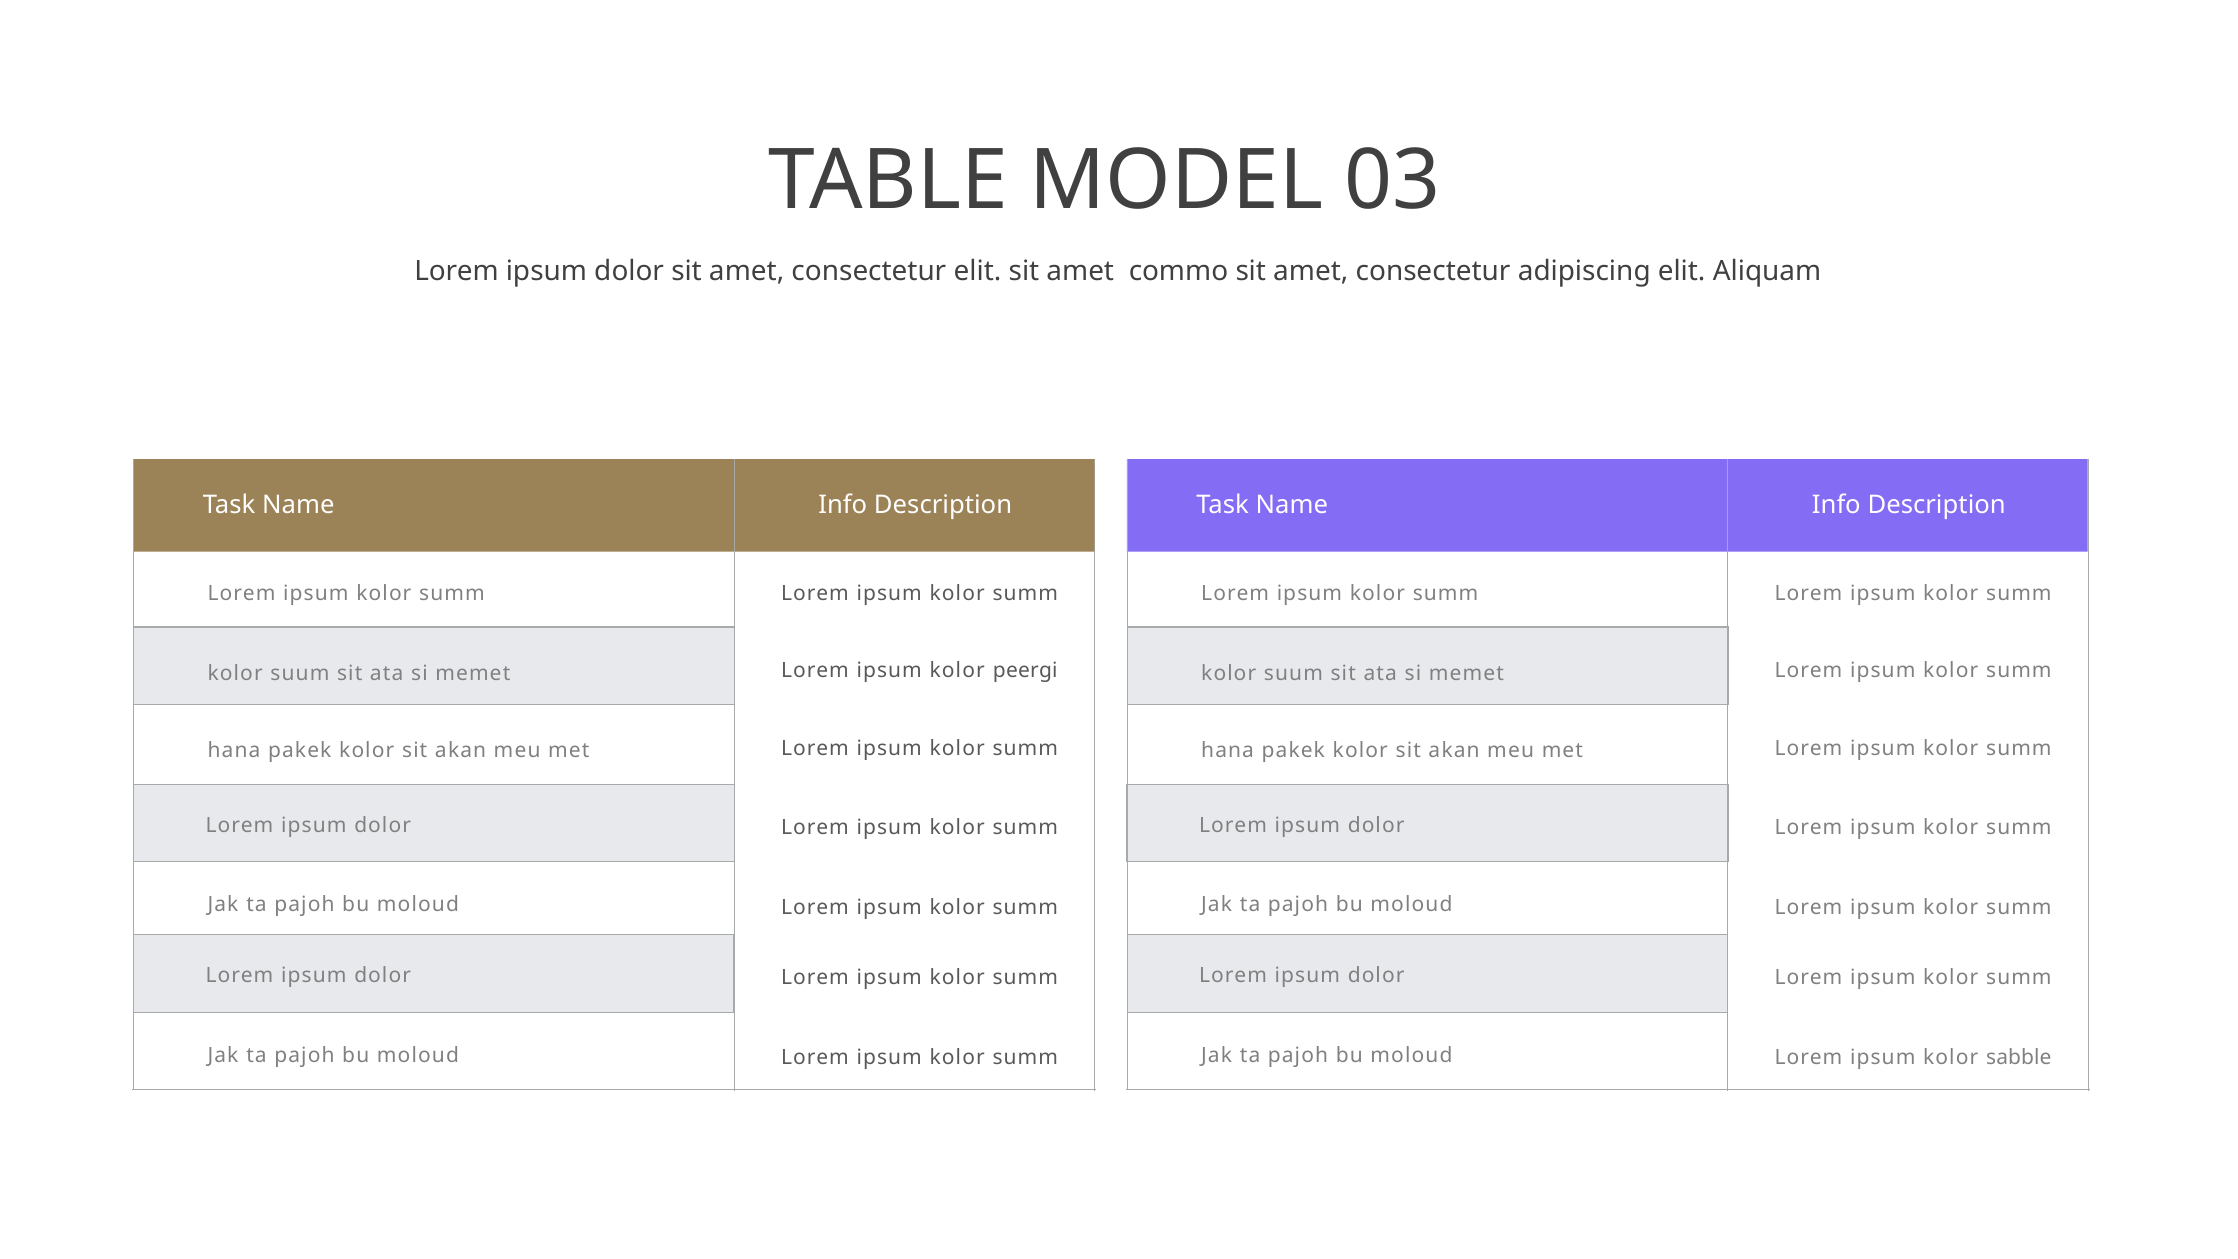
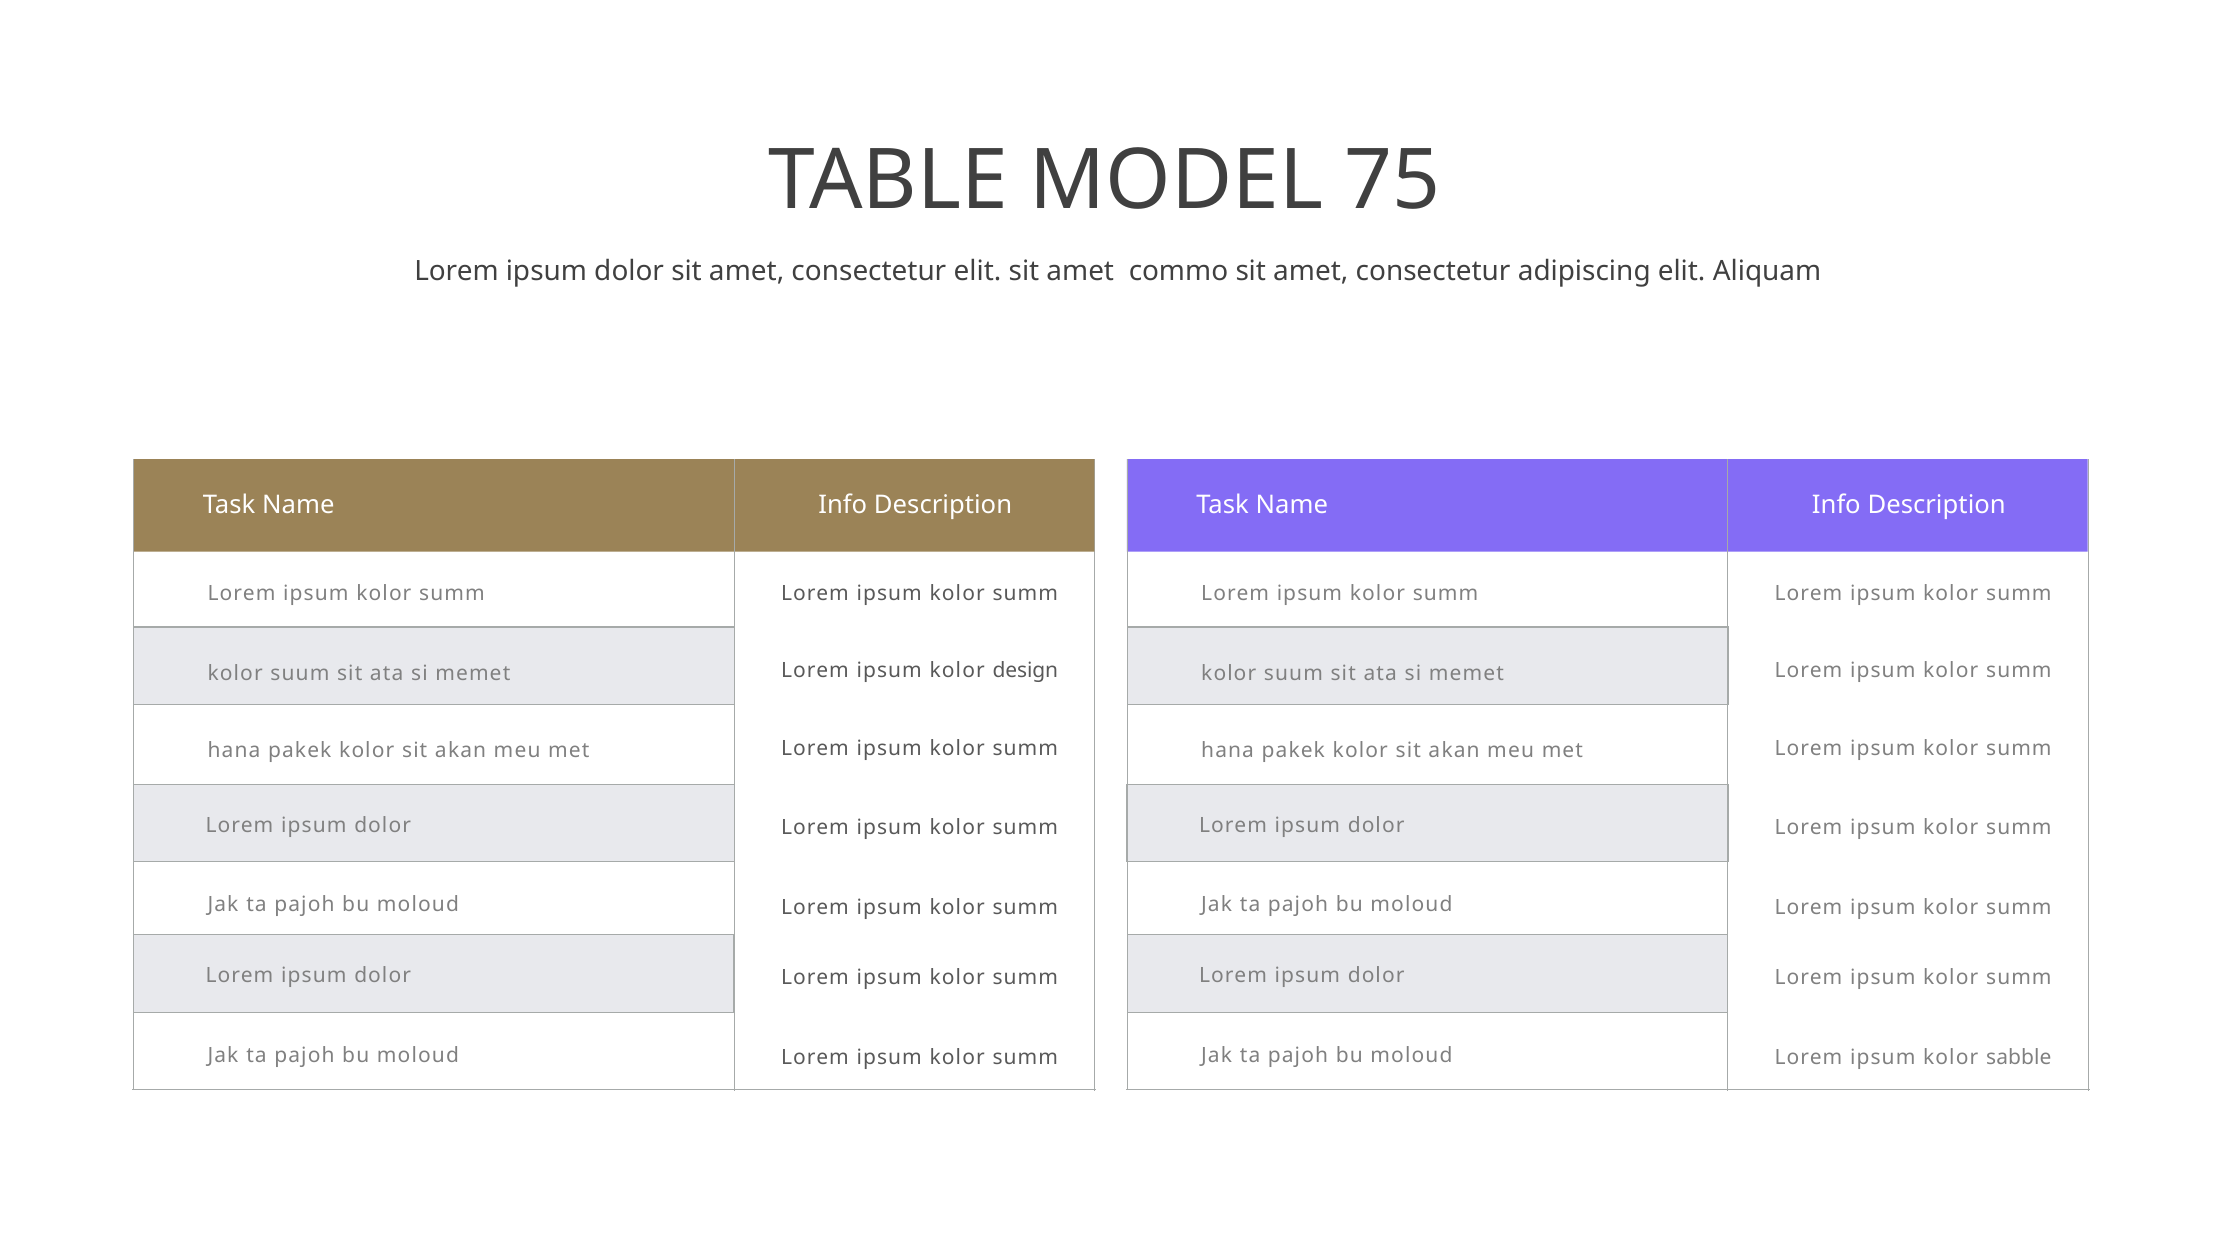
03: 03 -> 75 (1393, 181)
peergi: peergi -> design (1025, 671)
